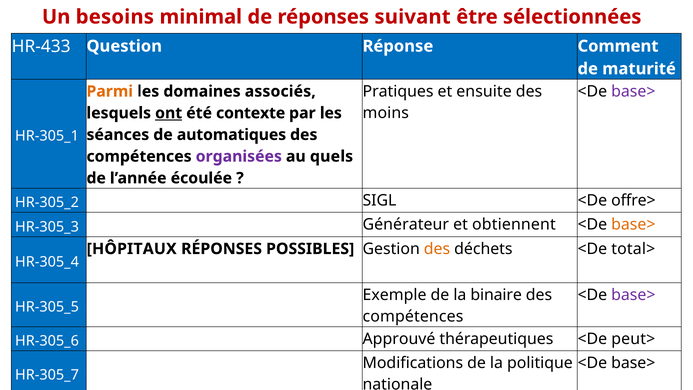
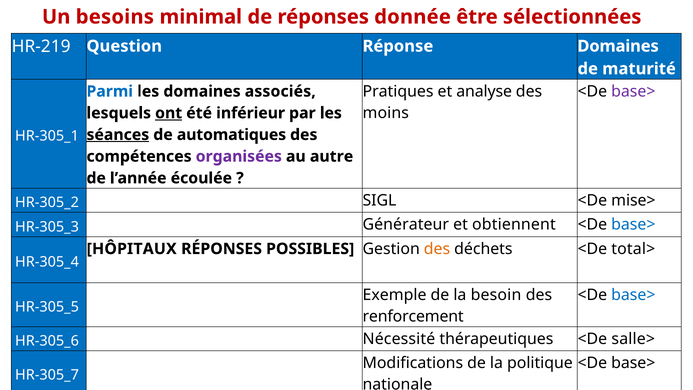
suivant: suivant -> donnée (413, 17)
HR-433: HR-433 -> HR-219 (41, 47)
Réponse Comment: Comment -> Domaines (618, 46)
ensuite: ensuite -> analyse (484, 91)
Parmi colour: orange -> blue (110, 91)
contexte: contexte -> inférieur (251, 113)
séances underline: none -> present (118, 135)
quels: quels -> autre (332, 156)
offre>: offre> -> mise> (633, 200)
base> colour: orange -> blue (633, 224)
binaire: binaire -> besoin (496, 295)
base> colour: purple -> blue (633, 295)
compétences: compétences -> renforcement (413, 317)
Approuvé: Approuvé -> Nécessité (399, 339)
peut>: peut> -> salle> (633, 339)
